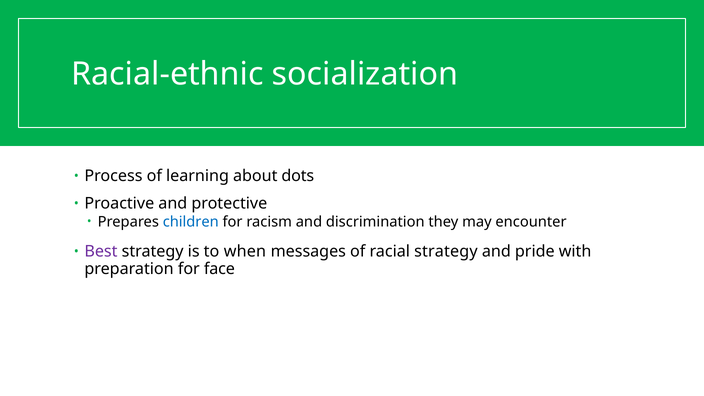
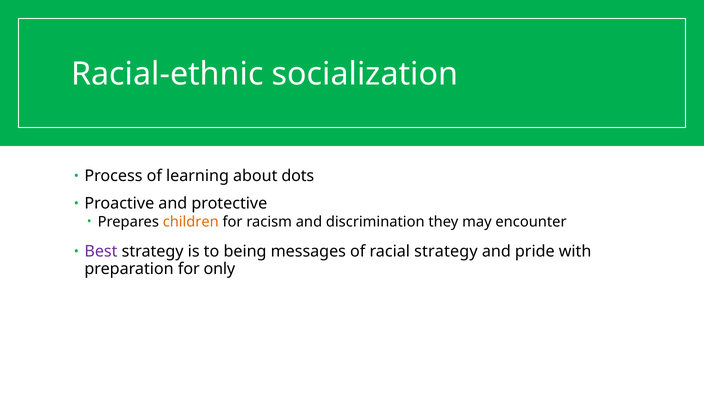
children colour: blue -> orange (191, 222)
when: when -> being (245, 252)
face: face -> only (219, 269)
